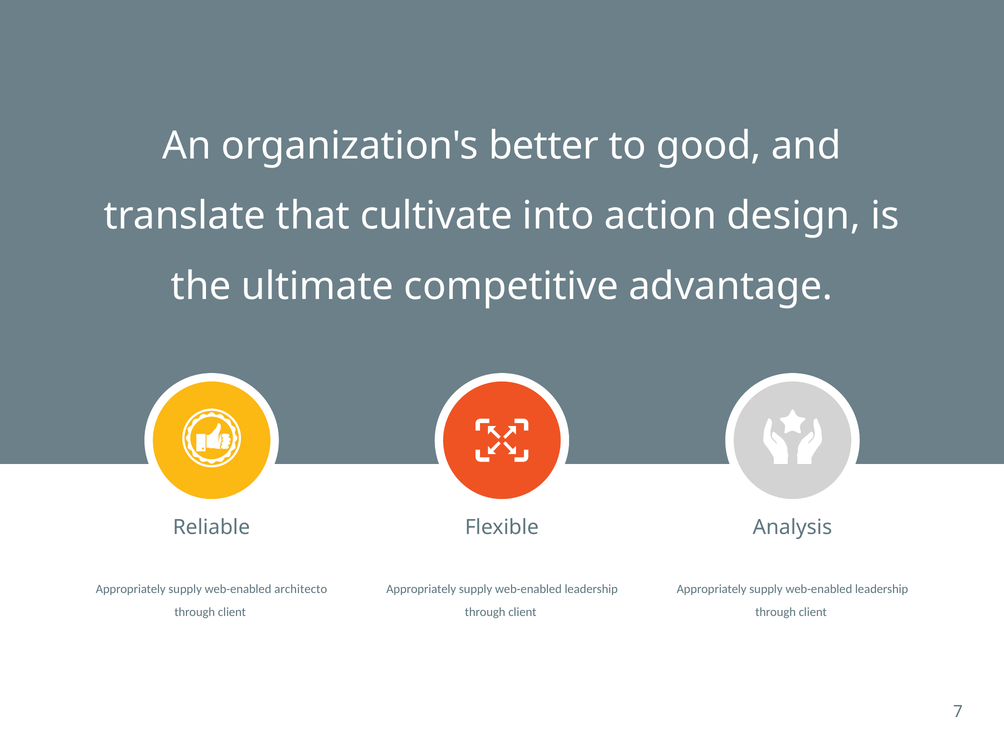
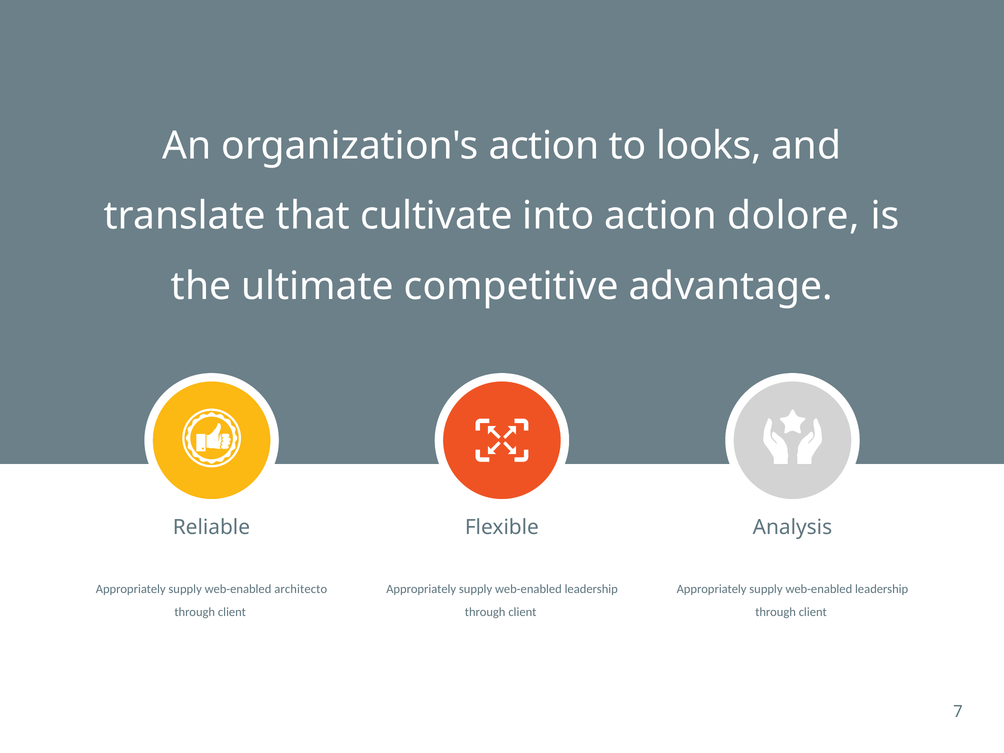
organization's better: better -> action (544, 146)
good: good -> looks (709, 146)
design: design -> dolore (794, 216)
